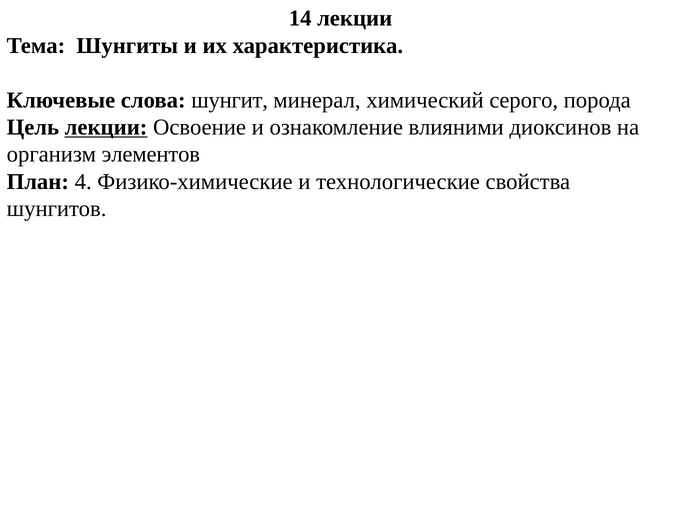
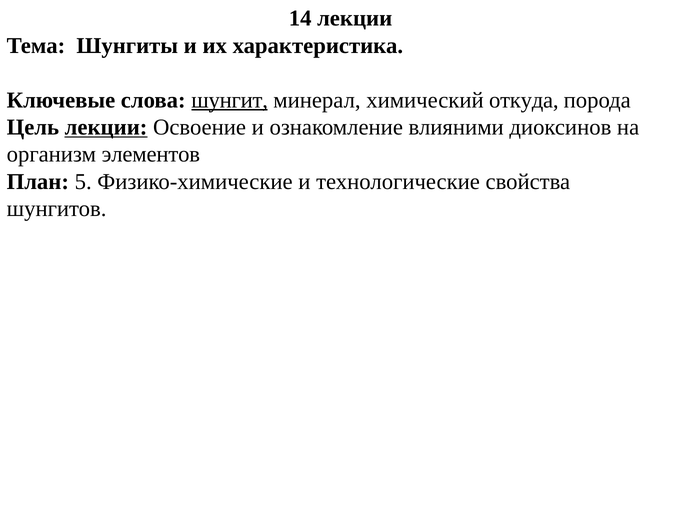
шунгит underline: none -> present (230, 100)
серого: серого -> откуда (524, 100)
4: 4 -> 5 (83, 182)
